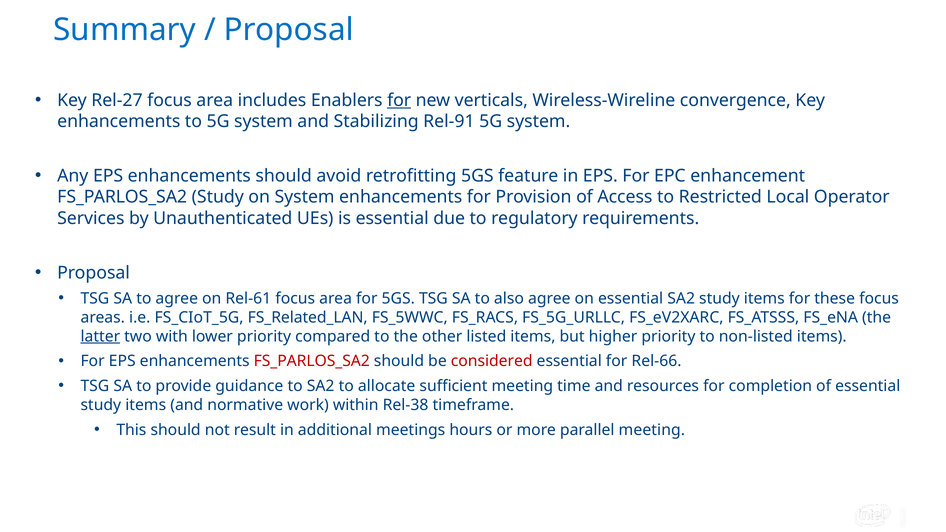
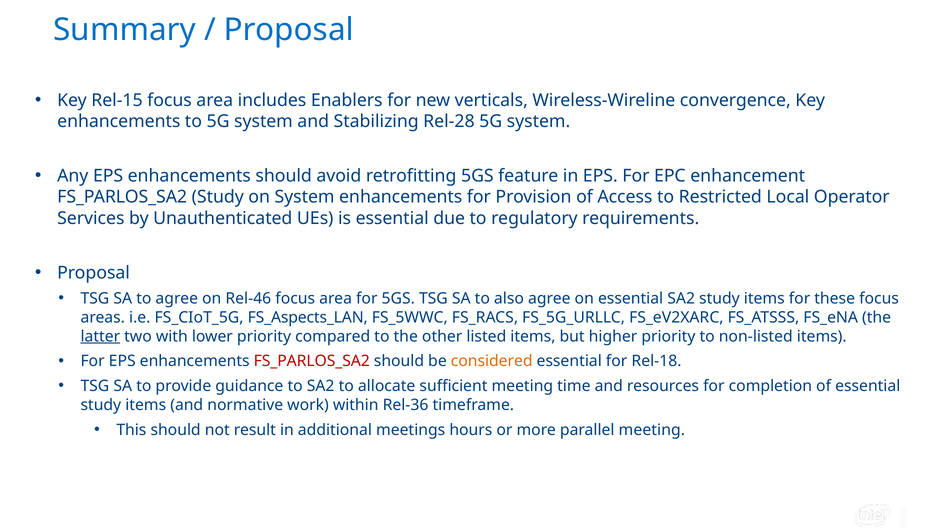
Rel-27: Rel-27 -> Rel-15 (117, 100)
for underline: present -> none (399, 100)
Rel-91: Rel-91 -> Rel-28 (449, 121)
Rel-61: Rel-61 -> Rel-46 (248, 299)
FS_Related_LAN: FS_Related_LAN -> FS_Aspects_LAN (308, 318)
considered colour: red -> orange (492, 361)
Rel-66: Rel-66 -> Rel-18 (657, 361)
Rel-38: Rel-38 -> Rel-36 (406, 405)
